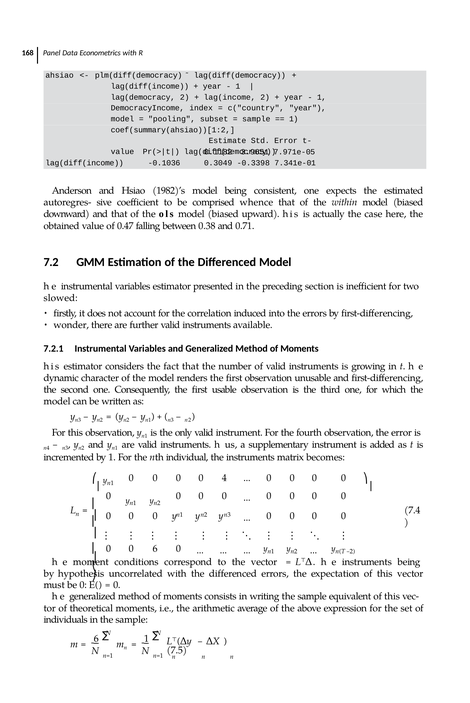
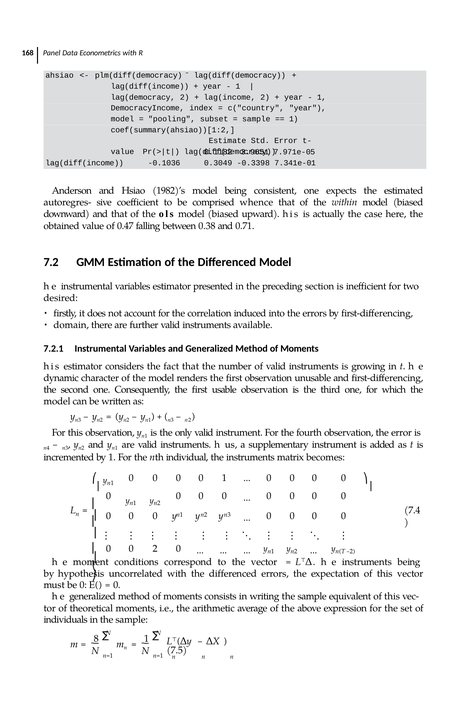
slowed: slowed -> desired (61, 297)
wonder: wonder -> domain (71, 325)
0 4: 4 -> 1 (224, 477)
0 6: 6 -> 2 (155, 548)
6: 6 -> 8 (96, 638)
